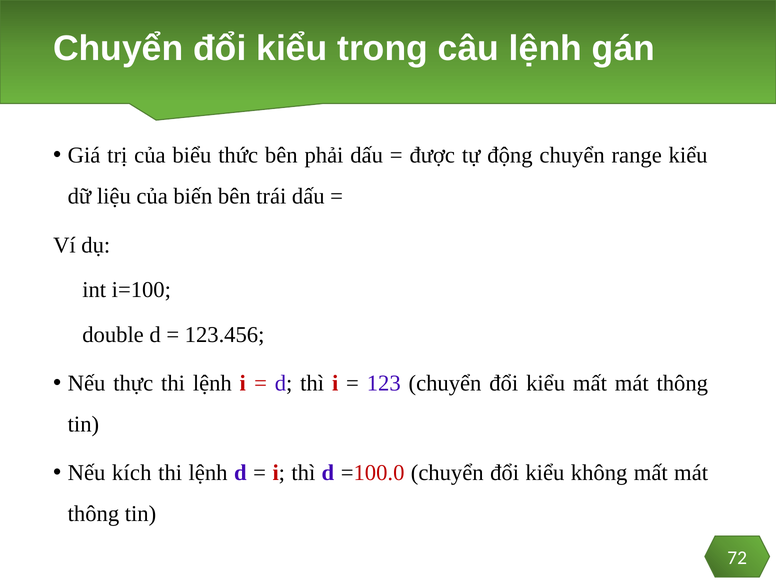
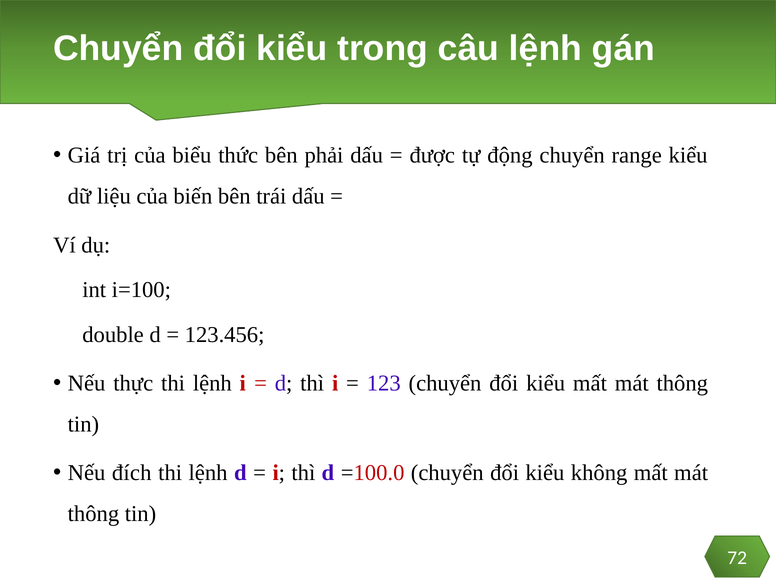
kích: kích -> đích (132, 473)
